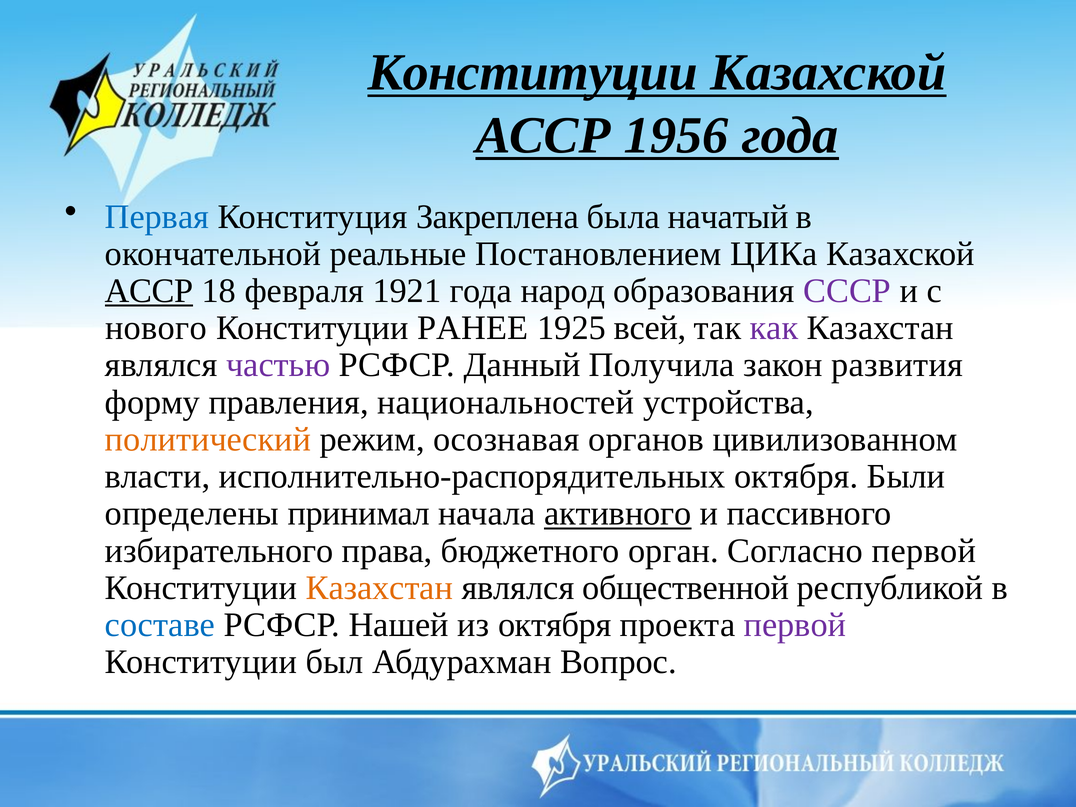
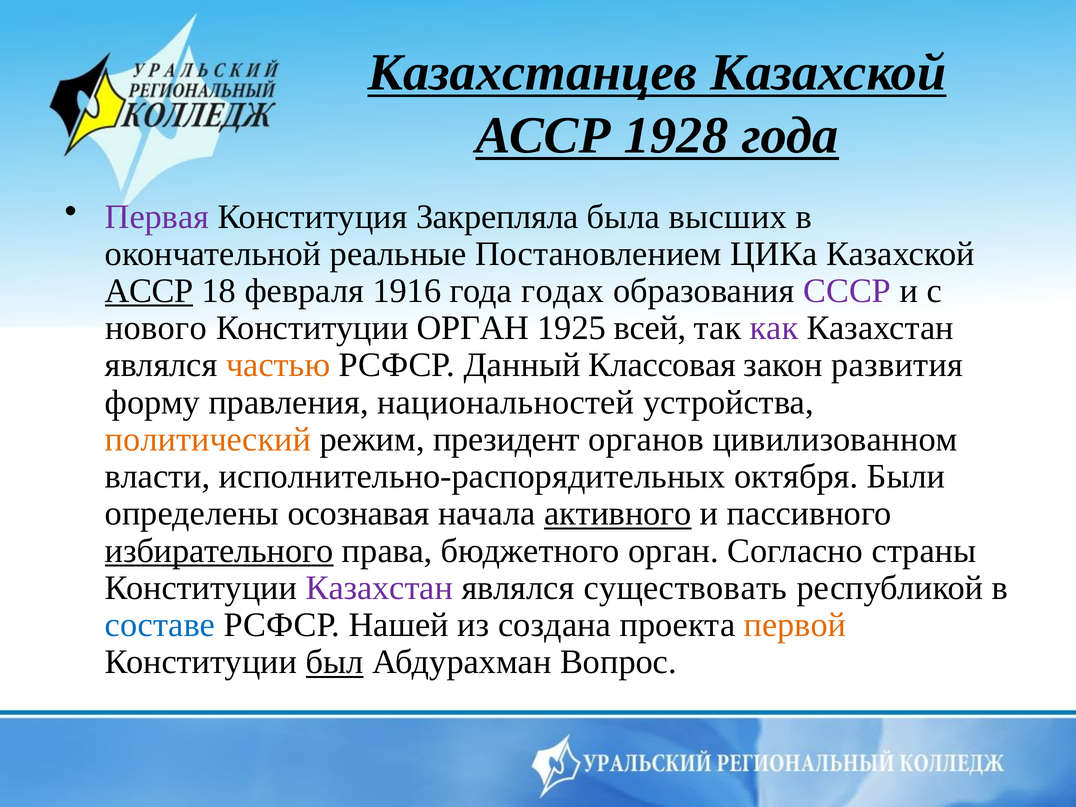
Конституции: Конституции -> Казахстанцев (532, 73)
1956: 1956 -> 1928 (676, 135)
Первая colour: blue -> purple (157, 217)
Закреплена: Закреплена -> Закрепляла (497, 217)
начатый: начатый -> высших (728, 217)
1921: 1921 -> 1916 (407, 291)
народ: народ -> годах (563, 291)
Конституции РАНЕЕ: РАНЕЕ -> ОРГАН (473, 328)
частью colour: purple -> orange (278, 365)
Получила: Получила -> Классовая (662, 365)
осознавая: осознавая -> президент (507, 439)
принимал: принимал -> осознавая (359, 514)
избирательного underline: none -> present (219, 551)
Согласно первой: первой -> страны (924, 551)
Казахстан colour: orange -> purple (379, 588)
общественной: общественной -> существовать (685, 588)
из октября: октября -> создана (555, 625)
первой colour: purple -> orange (795, 625)
был underline: none -> present (335, 662)
